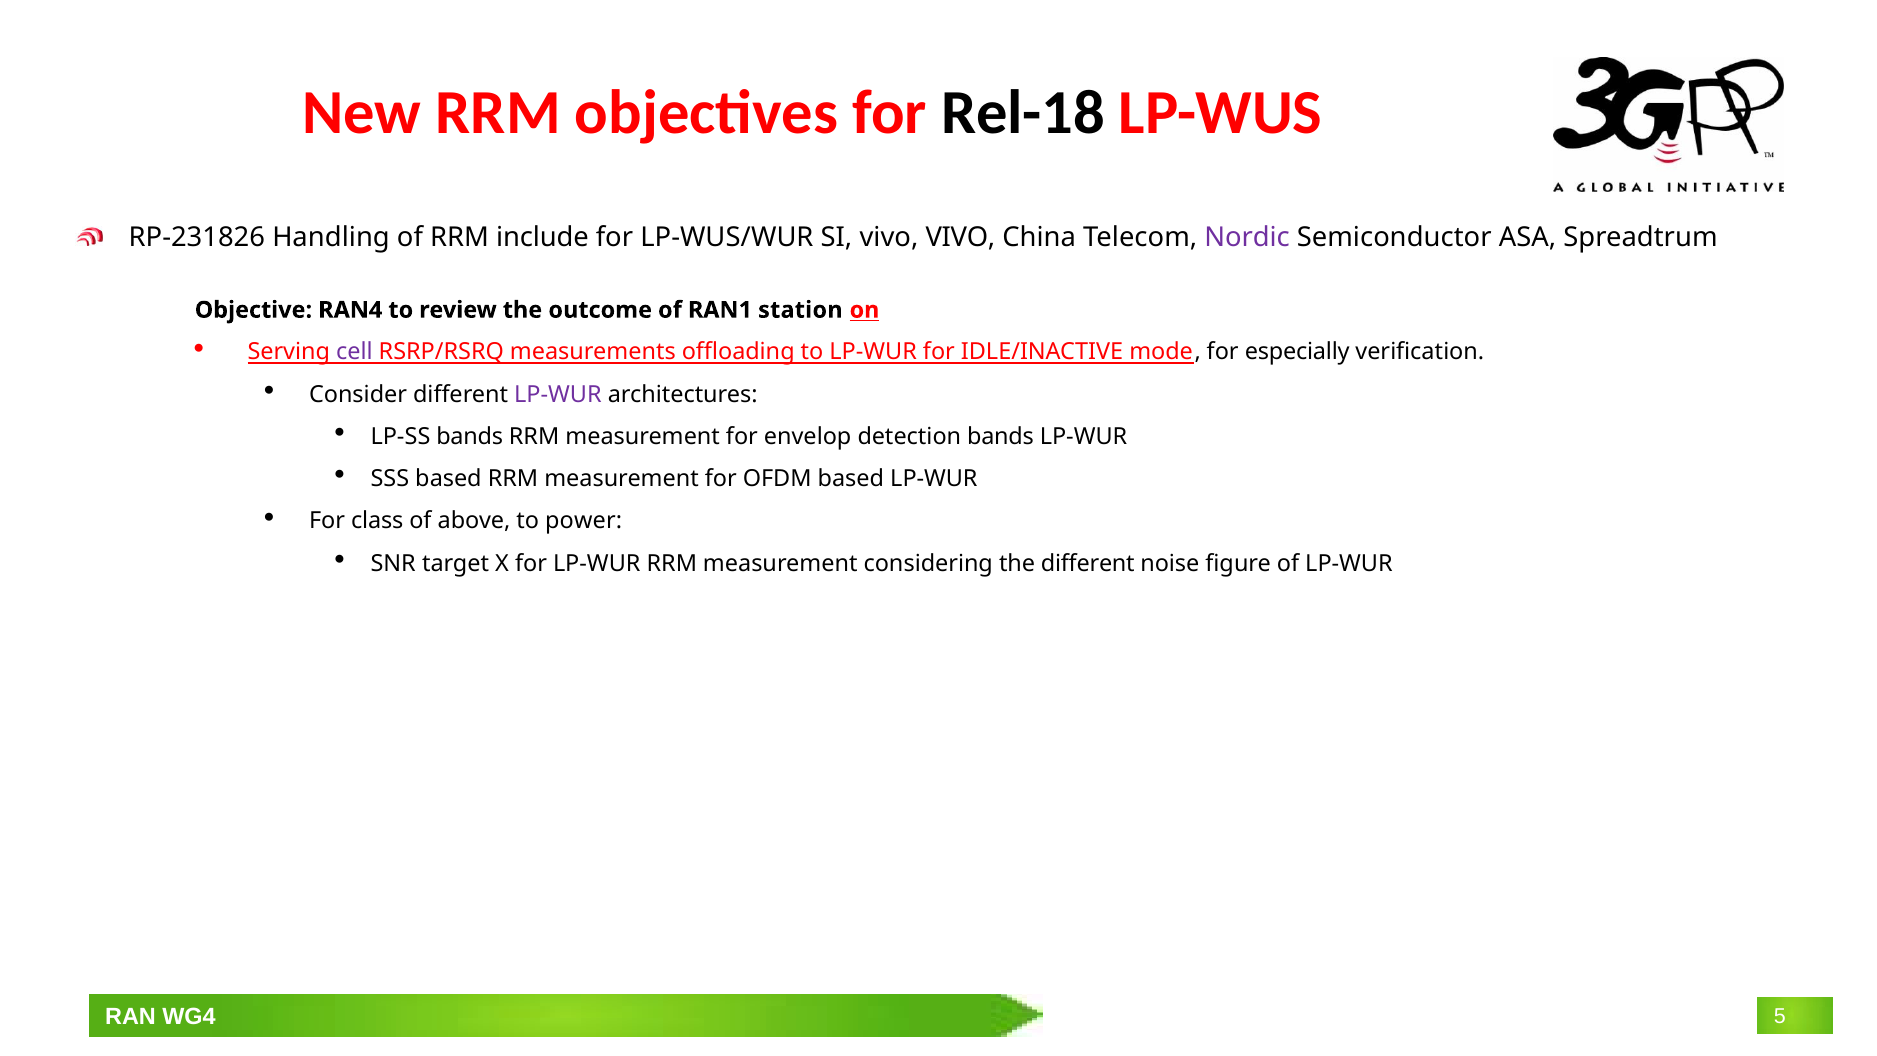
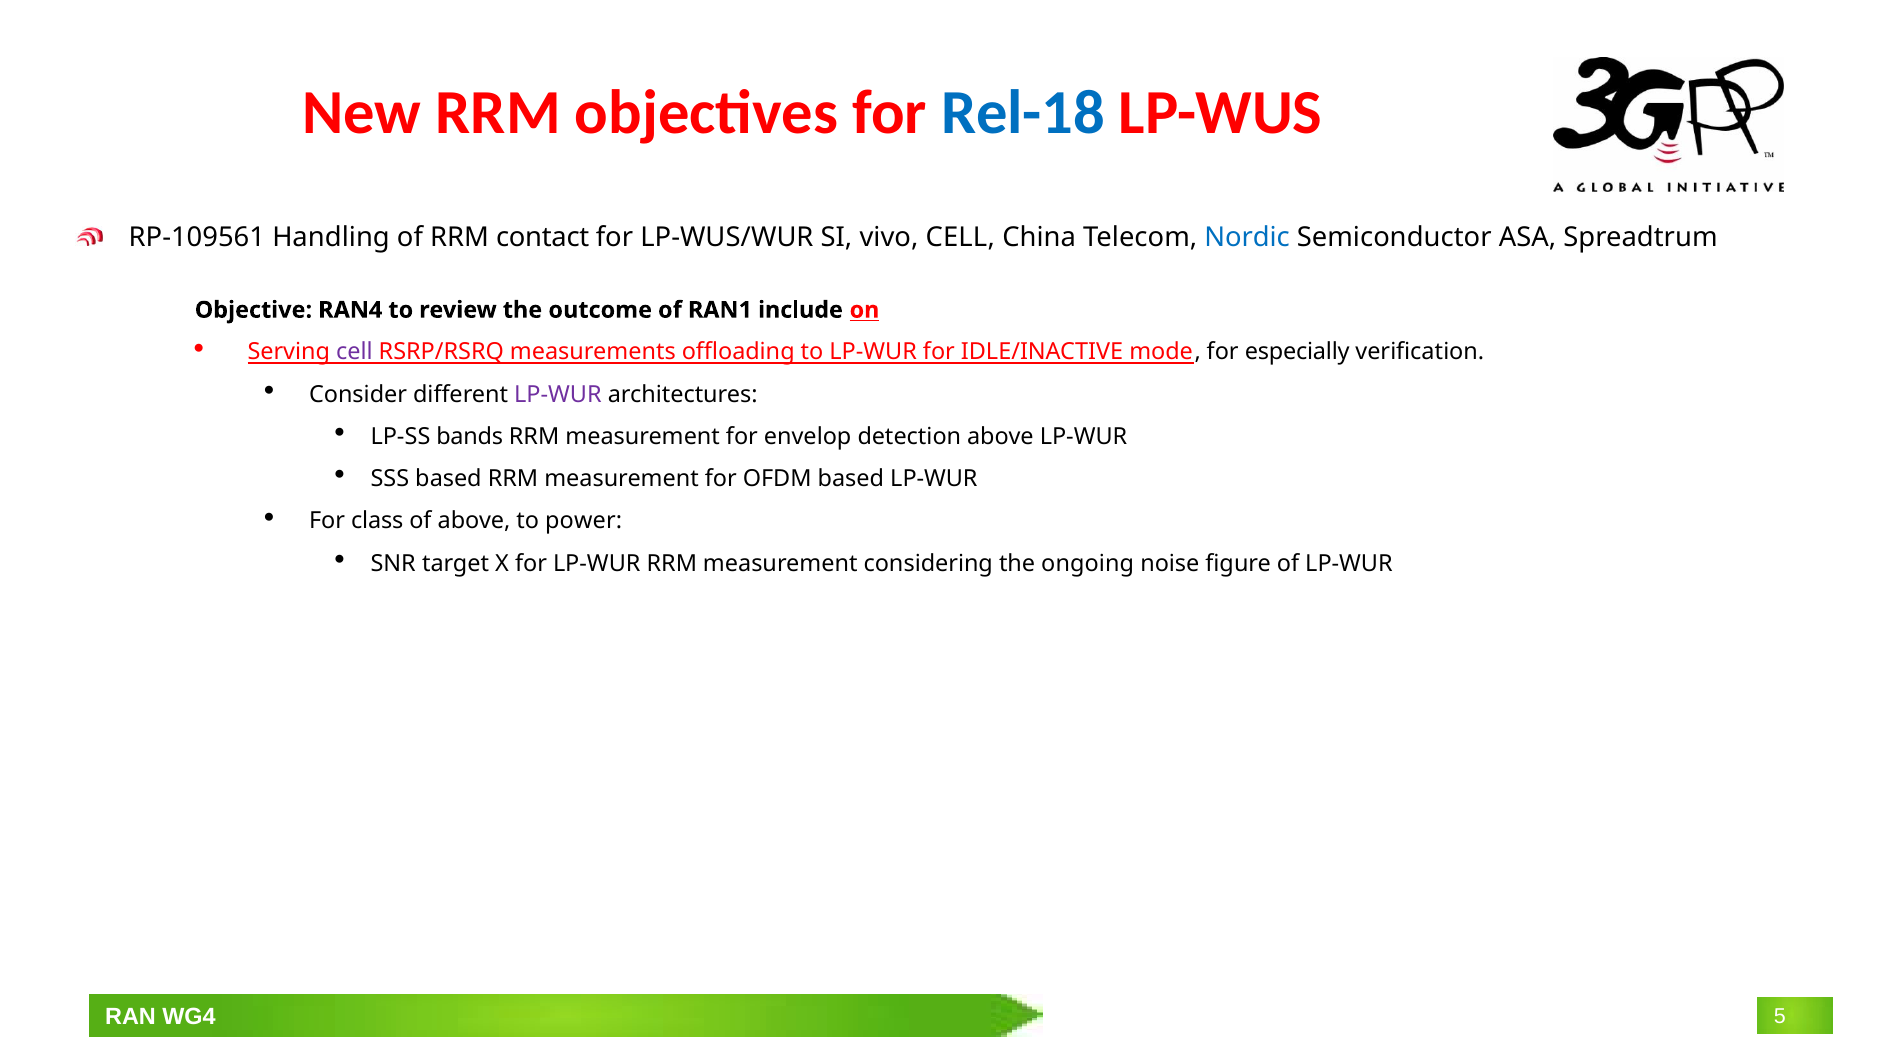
Rel-18 colour: black -> blue (1023, 112)
RP-231826: RP-231826 -> RP-109561 (197, 238)
include: include -> contact (543, 238)
vivo VIVO: VIVO -> CELL (960, 238)
Nordic colour: purple -> blue (1247, 238)
station: station -> include (800, 310)
detection bands: bands -> above (1000, 437)
the different: different -> ongoing (1088, 563)
